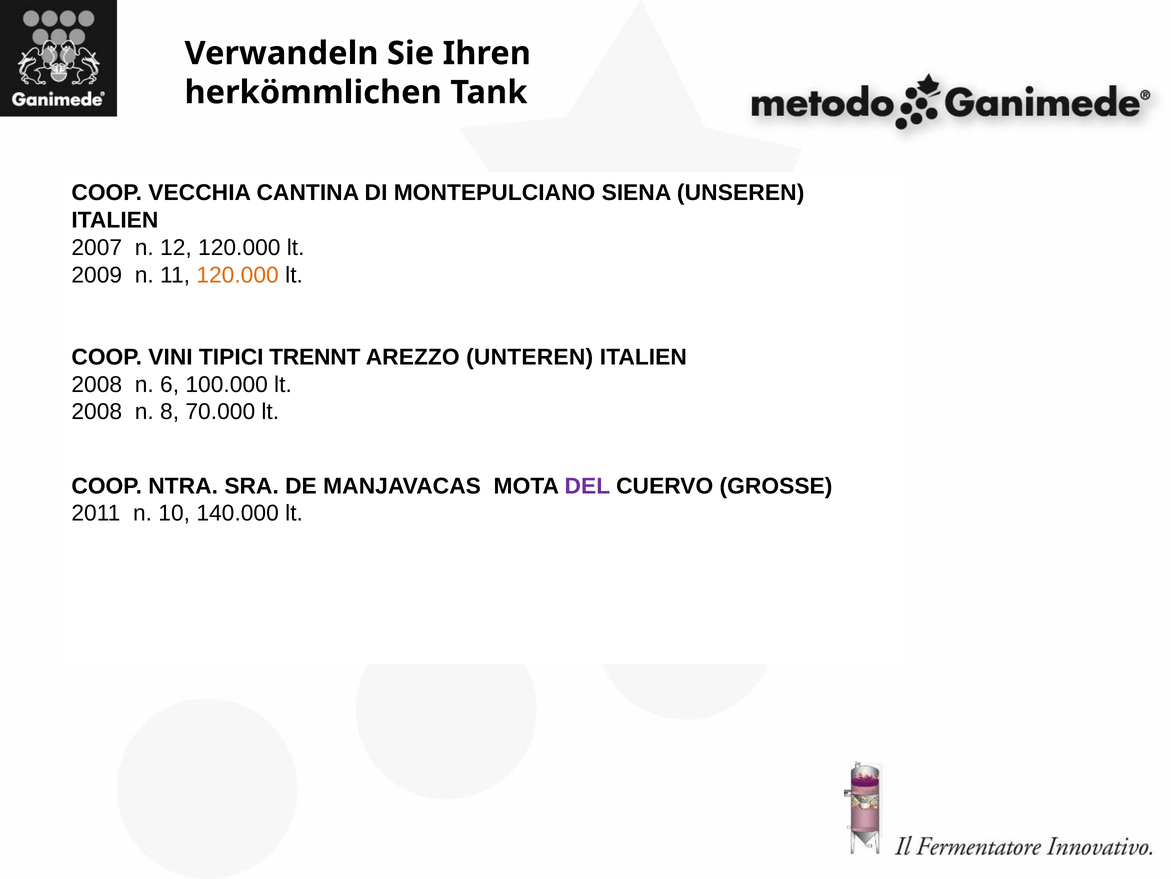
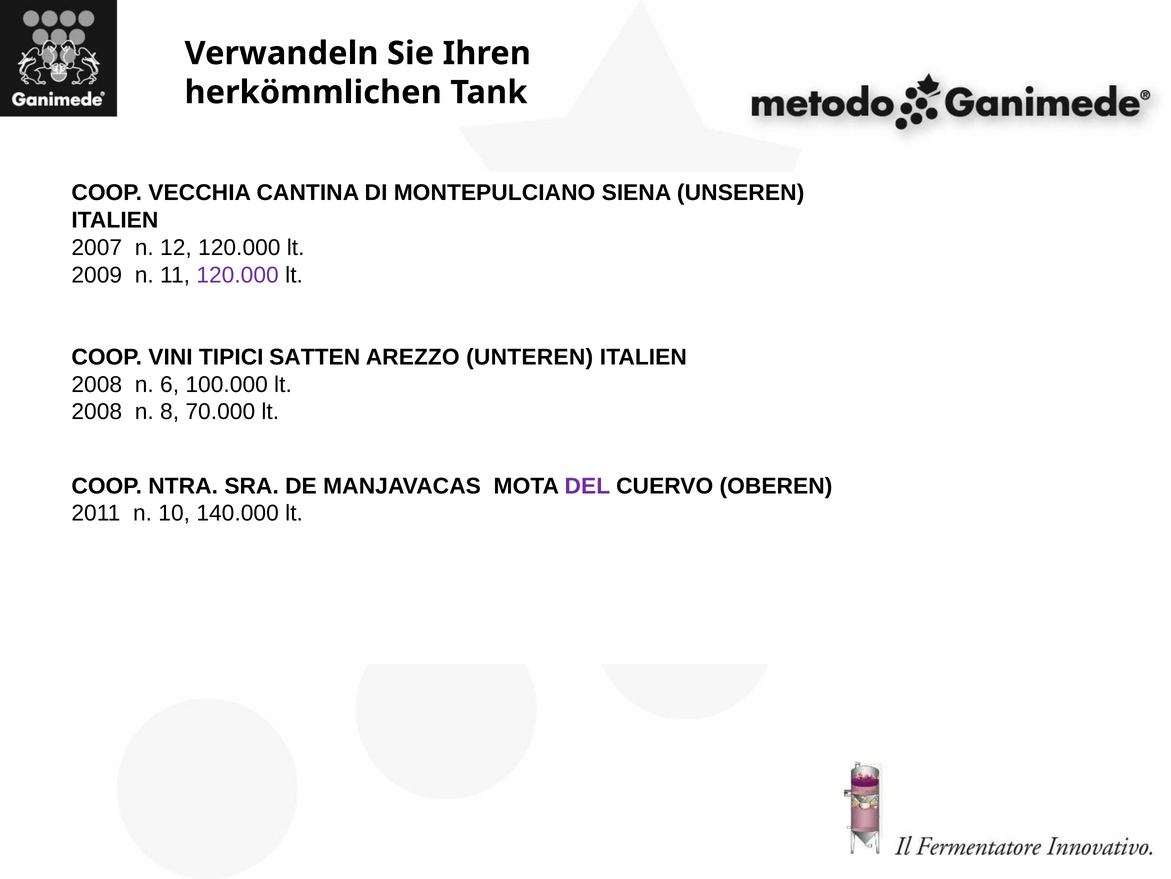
120.000 colour: orange -> purple (238, 275)
TRENNT: TRENNT -> SATTEN (315, 357)
GROSSE: GROSSE -> OBEREN (776, 486)
